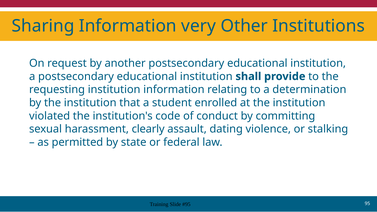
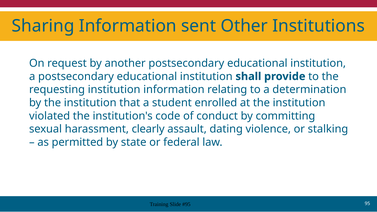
very: very -> sent (199, 26)
